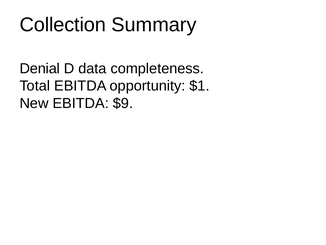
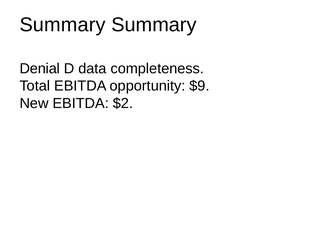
Collection: Collection -> Summary (63, 25)
$1: $1 -> $9 (199, 86)
$9: $9 -> $2 (123, 103)
